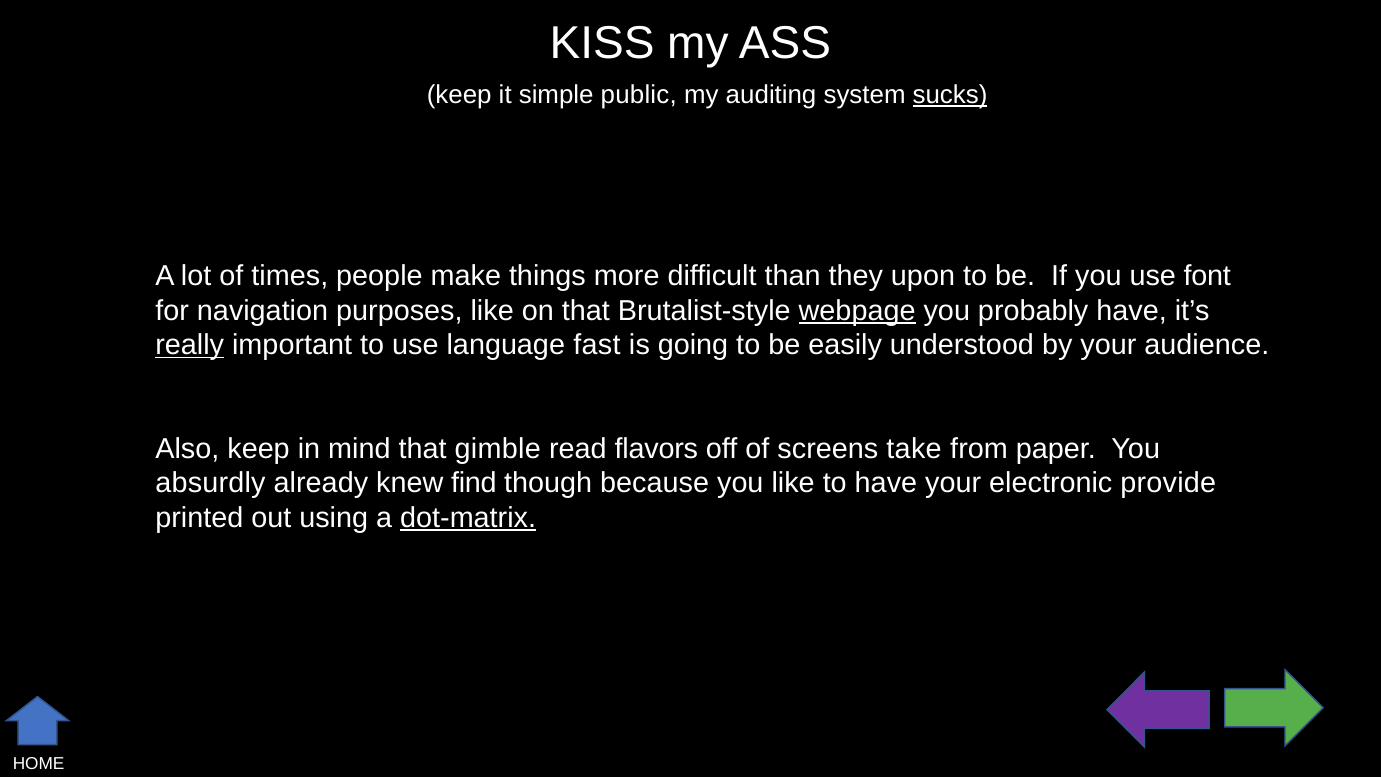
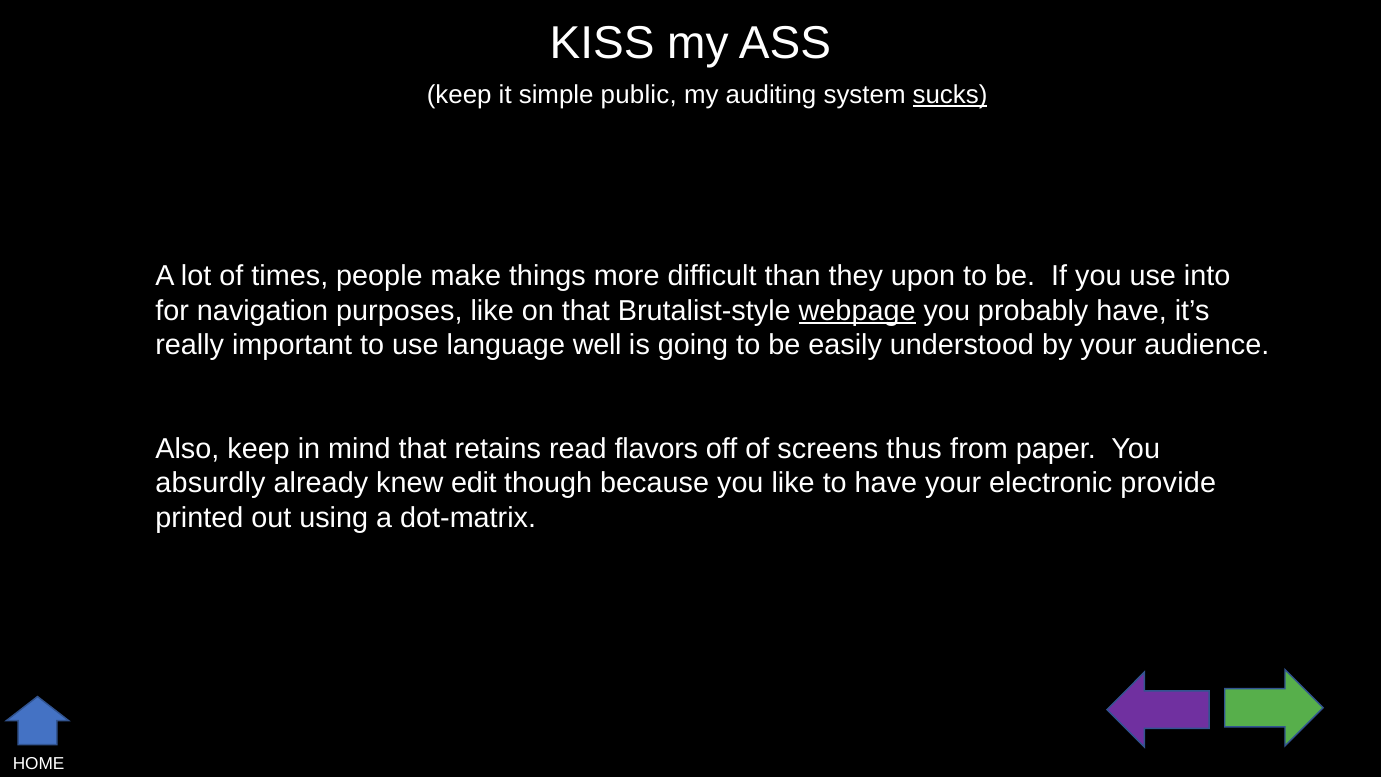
font: font -> into (1207, 276)
really underline: present -> none (190, 345)
fast: fast -> well (597, 345)
gimble: gimble -> retains (498, 449)
take: take -> thus (914, 449)
find: find -> edit (474, 483)
dot-matrix underline: present -> none (468, 518)
